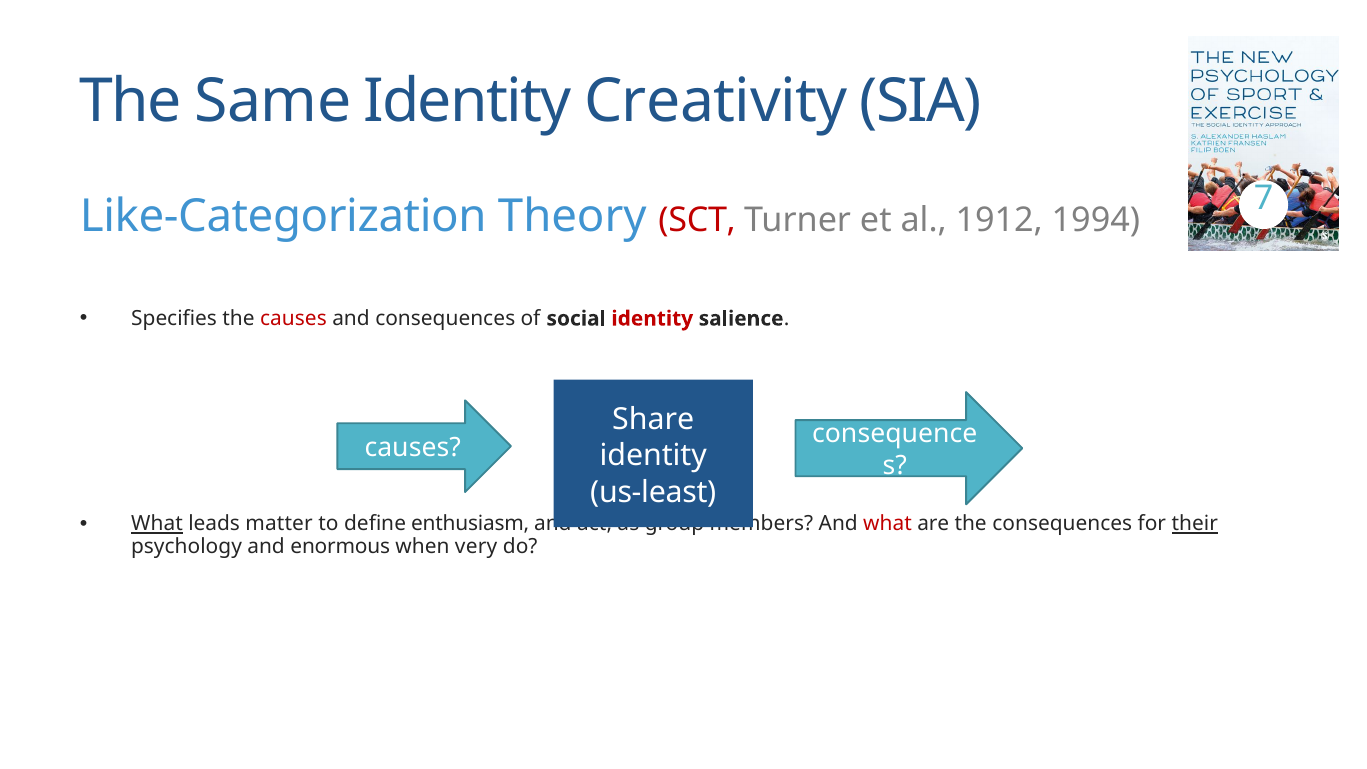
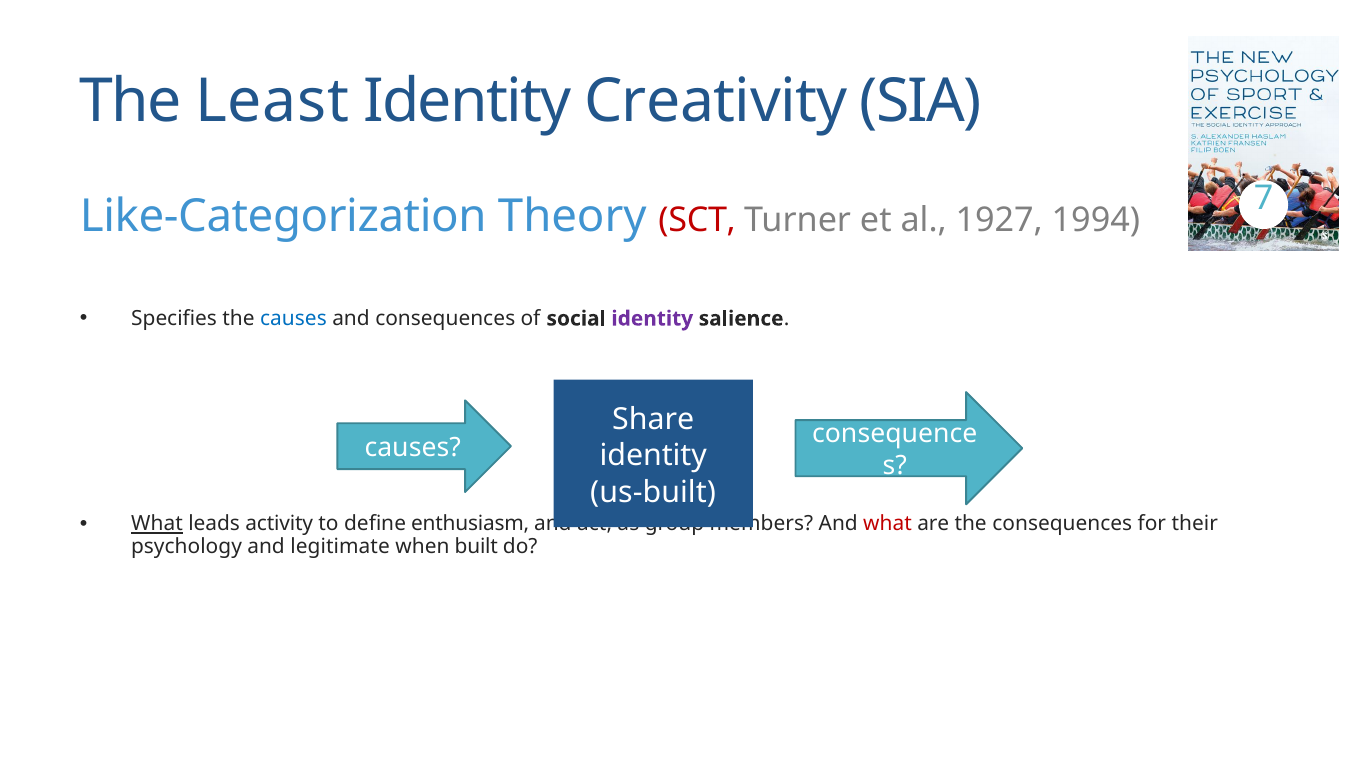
Same: Same -> Least (272, 101)
1912: 1912 -> 1927 (999, 220)
causes colour: red -> blue (293, 319)
identity colour: red -> purple (652, 319)
us-least: us-least -> us-built (653, 492)
matter: matter -> activity (279, 524)
their underline: present -> none (1195, 524)
enormous: enormous -> legitimate (340, 546)
very: very -> built (476, 546)
